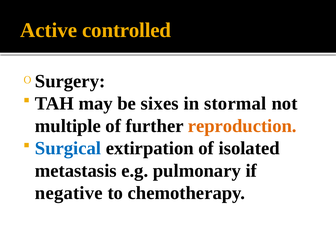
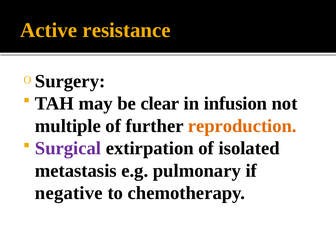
controlled: controlled -> resistance (127, 30)
sixes: sixes -> clear (160, 103)
stormal: stormal -> infusion (235, 103)
Surgical colour: blue -> purple (68, 148)
